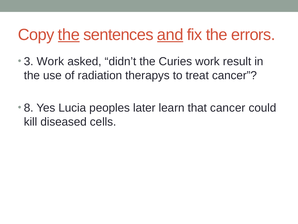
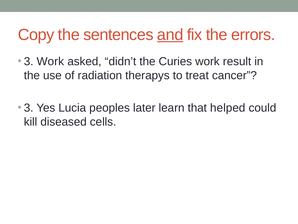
the underline: present -> none (69, 35)
8: 8 -> 3 (29, 108)
that cancer: cancer -> helped (228, 108)
